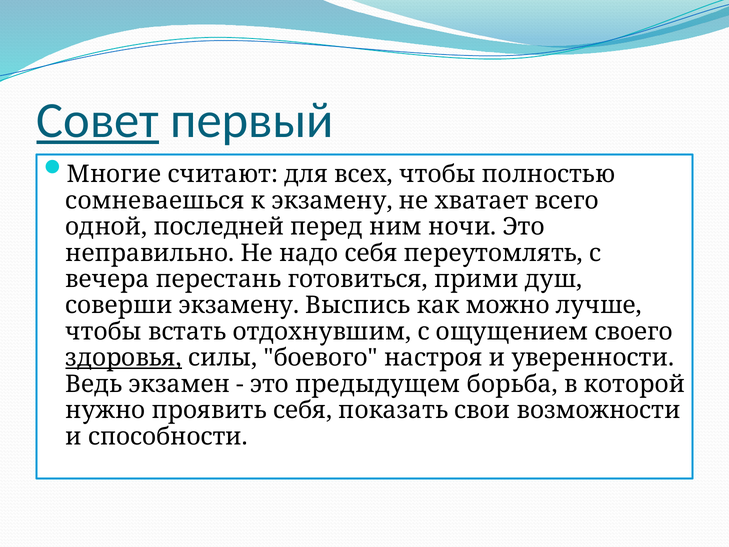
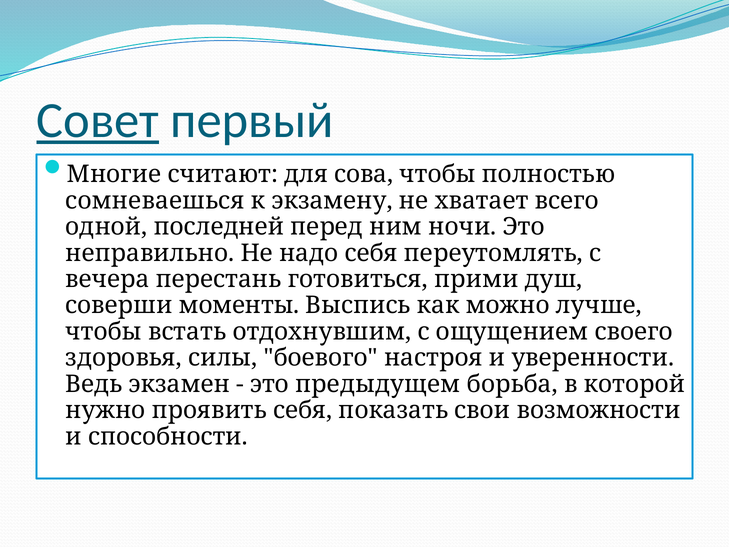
всех: всех -> сова (364, 174)
соверши экзамену: экзамену -> моменты (239, 305)
здоровья underline: present -> none (124, 358)
